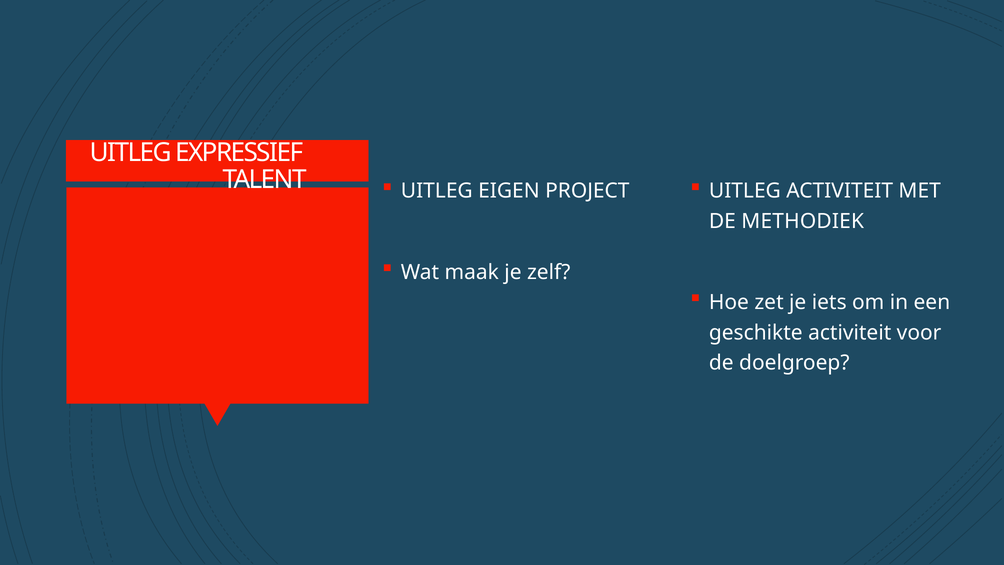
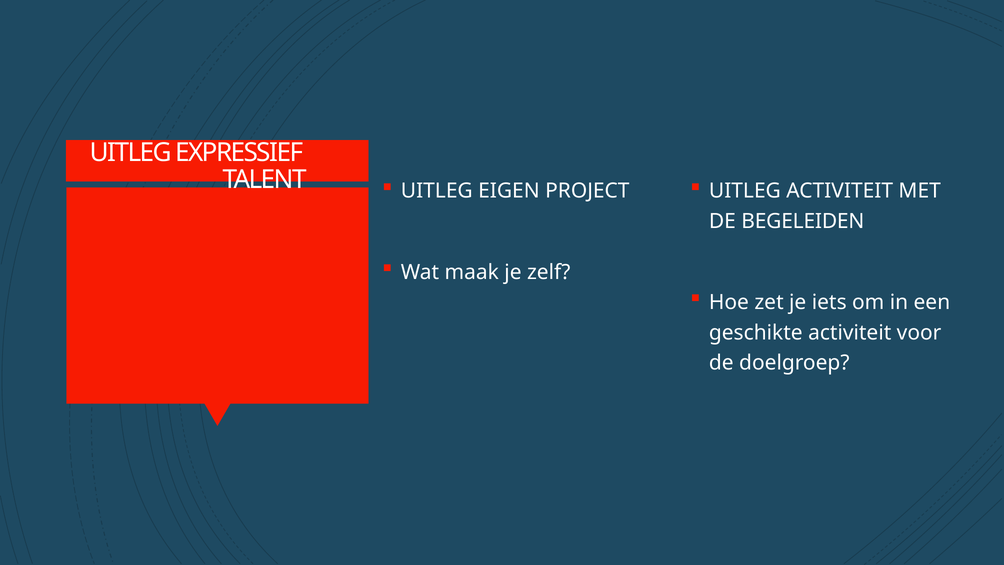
METHODIEK: METHODIEK -> BEGELEIDEN (803, 221)
